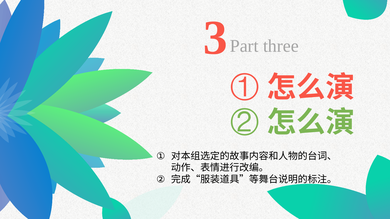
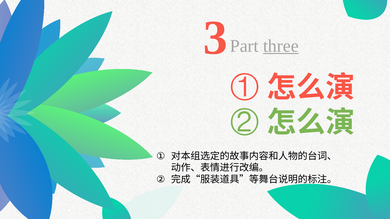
three underline: none -> present (281, 46)
